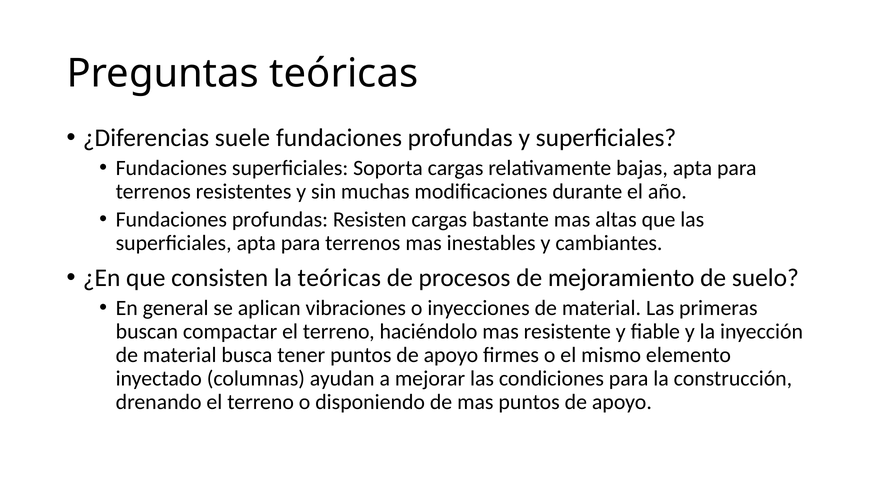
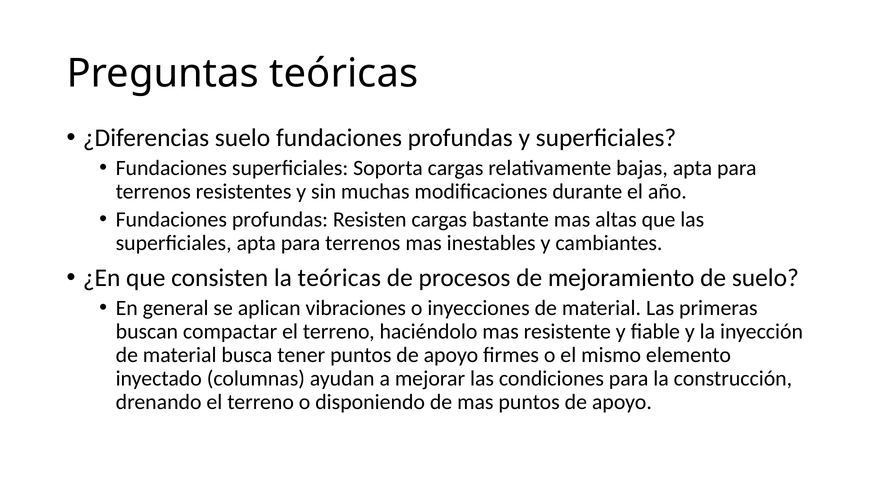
¿Diferencias suele: suele -> suelo (243, 138)
